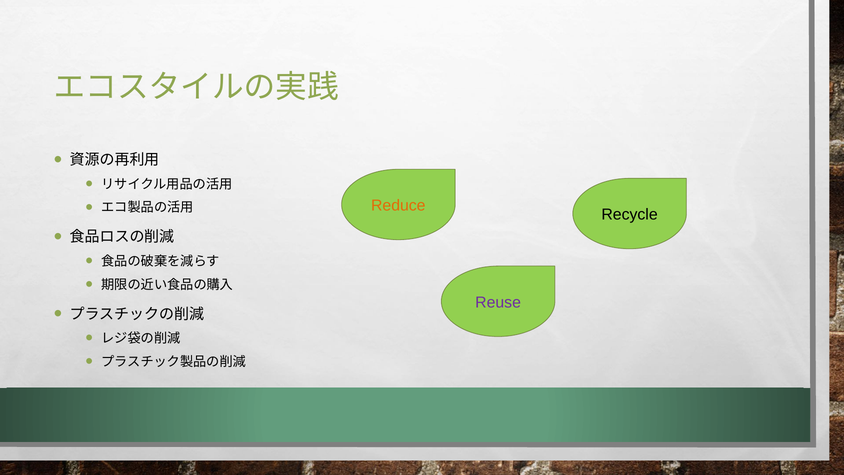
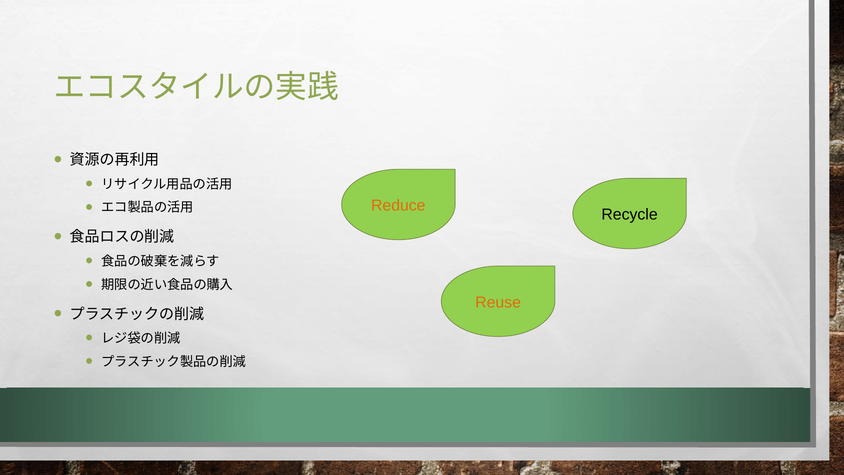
Reuse colour: purple -> orange (498, 302)
